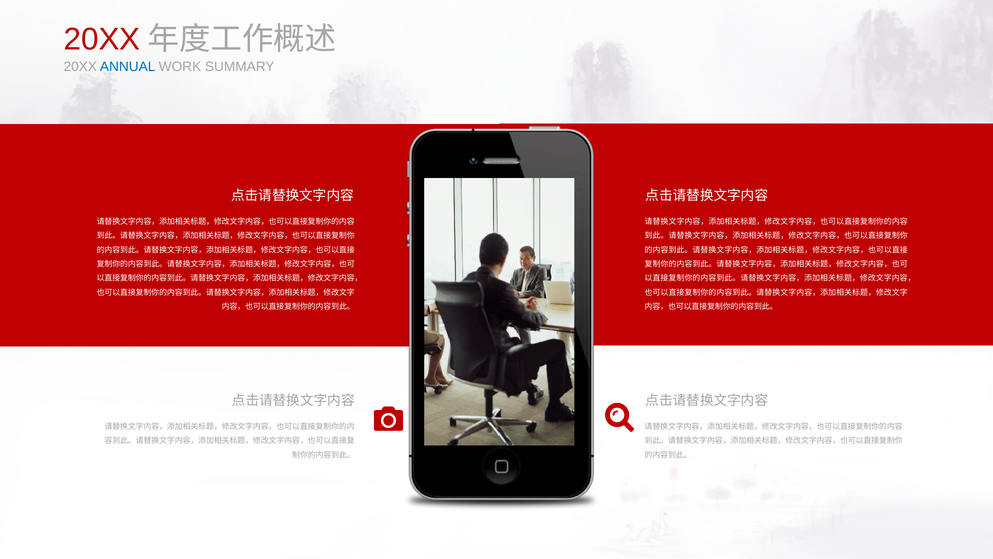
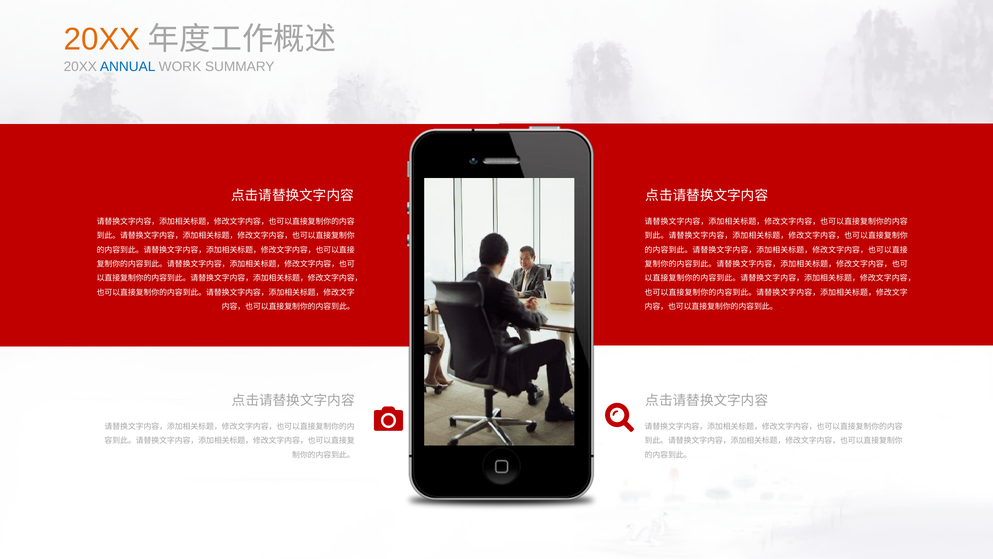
20XX colour: red -> orange (102, 39)
